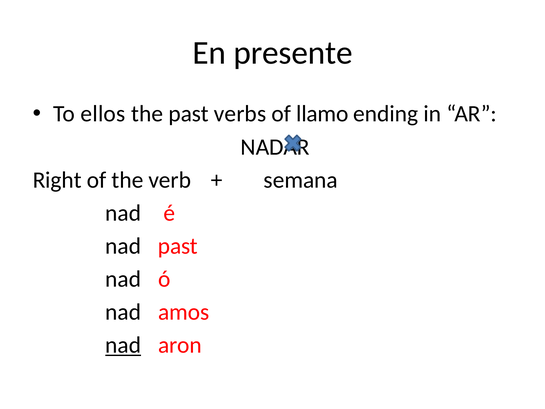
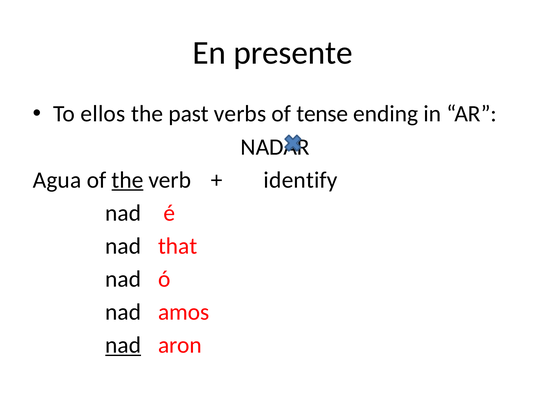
llamo: llamo -> tense (322, 114)
Right: Right -> Agua (57, 180)
the underline: none -> present (127, 180)
semana: semana -> identify (301, 180)
nad past: past -> that (178, 246)
